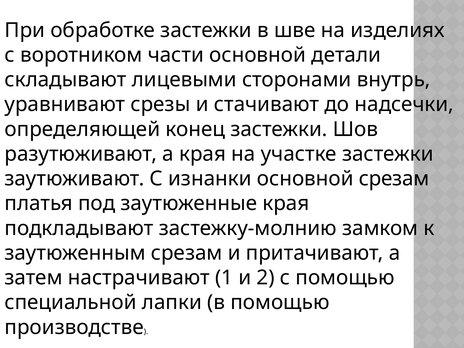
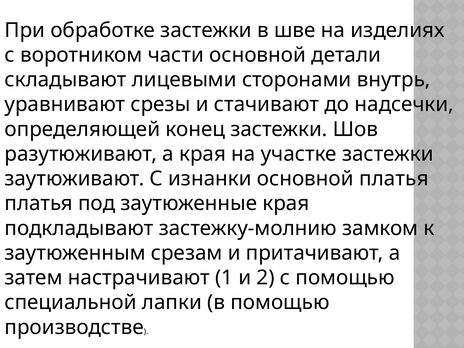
основной срезам: срезам -> платья (394, 179)
